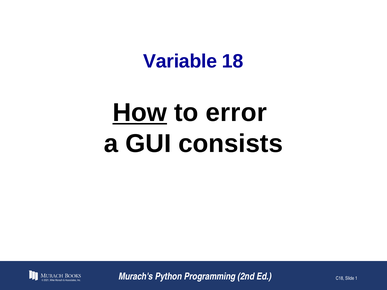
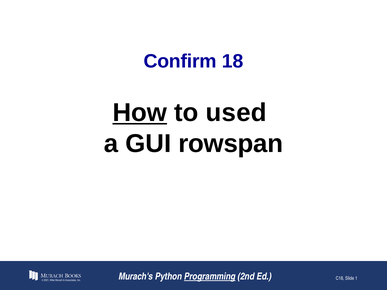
Variable: Variable -> Confirm (180, 61)
error: error -> used (236, 113)
consists: consists -> rowspan (231, 144)
Programming underline: none -> present (210, 277)
